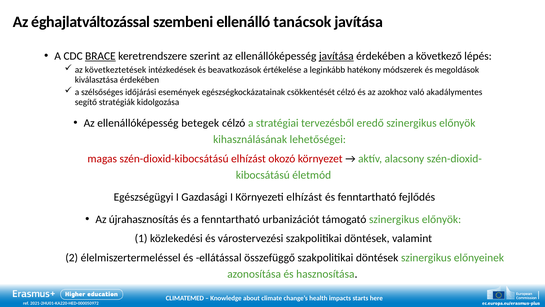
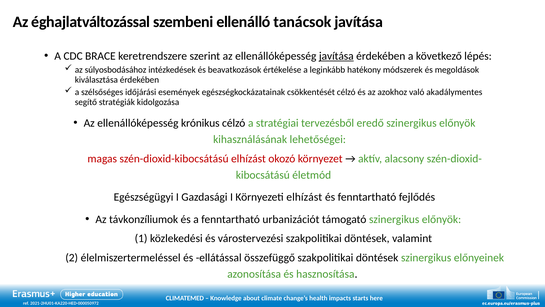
BRACE underline: present -> none (100, 56)
következtetések: következtetések -> súlyosbodásához (116, 70)
betegek: betegek -> krónikus (200, 123)
újrahasznosítás: újrahasznosítás -> távkonzíliumok (144, 219)
